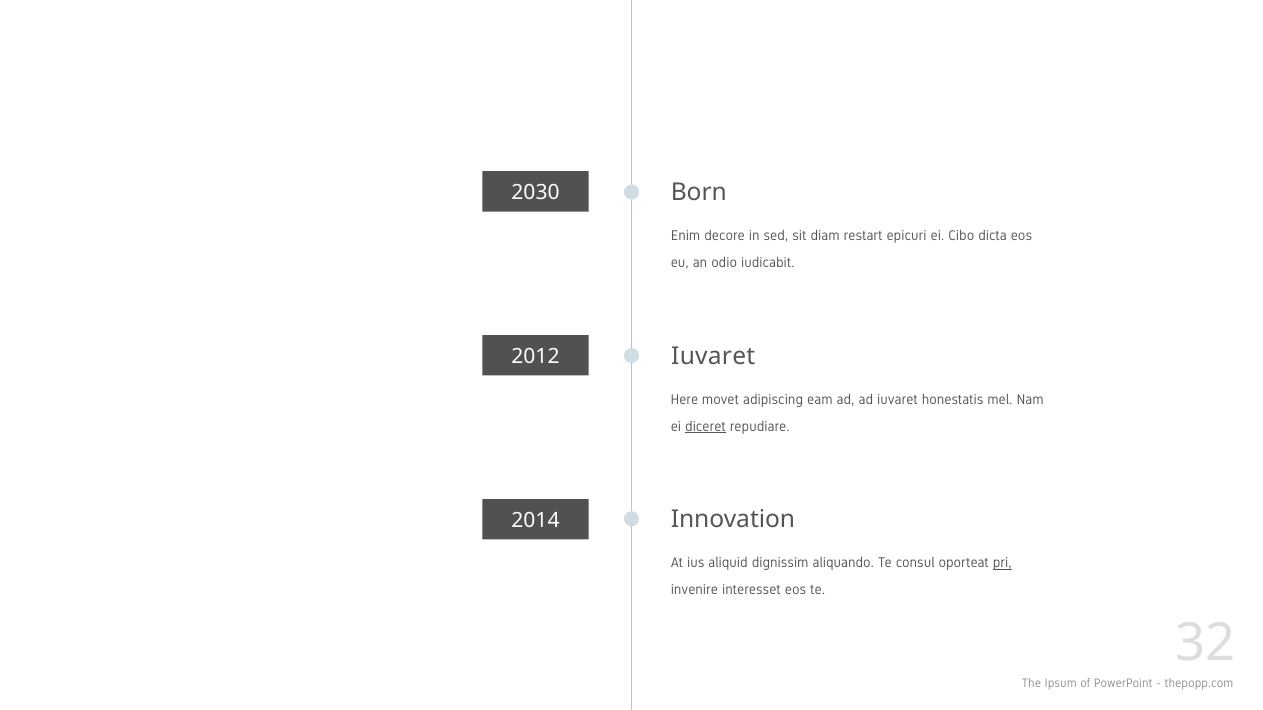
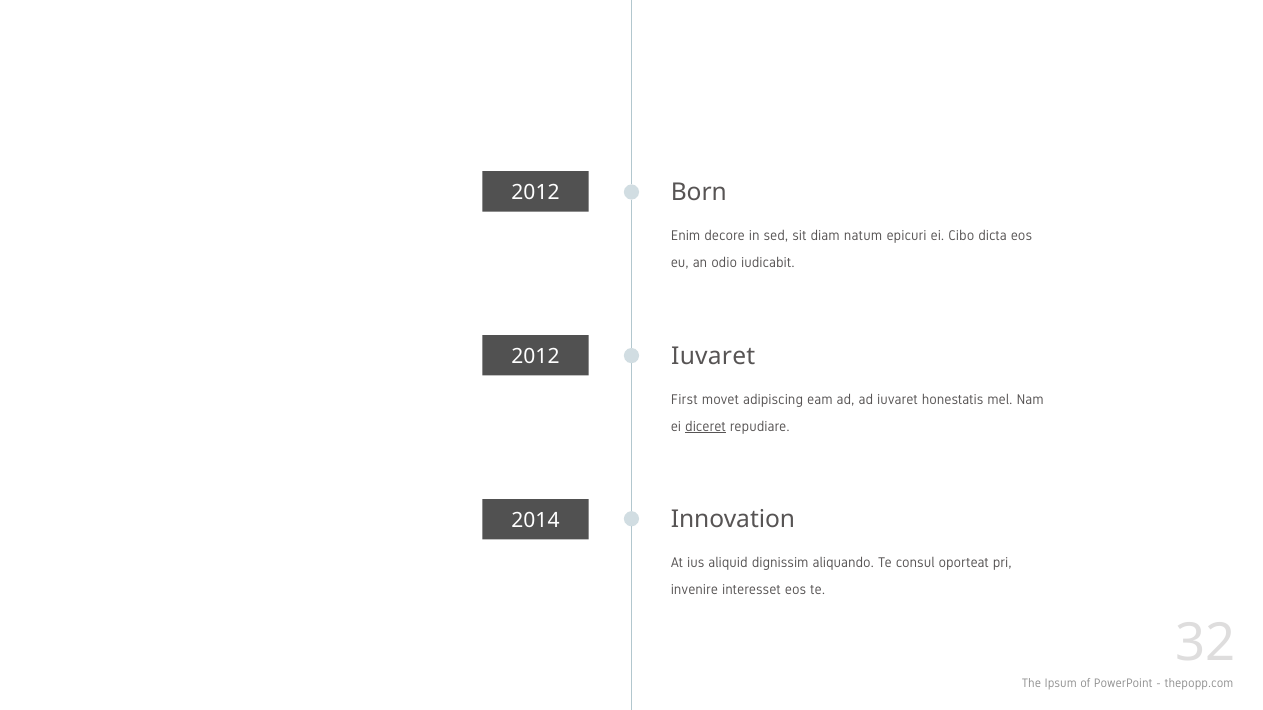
2030: 2030 -> 2012 (536, 193)
restart: restart -> natum (863, 236)
Here: Here -> First (684, 400)
pri underline: present -> none (1002, 563)
